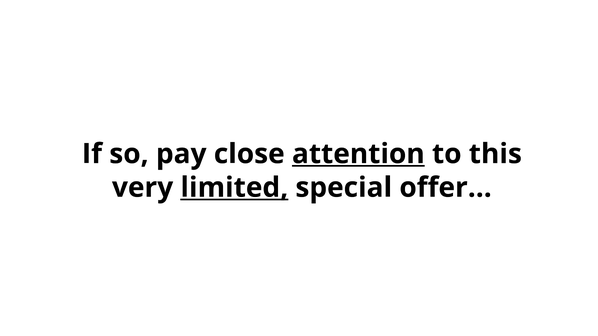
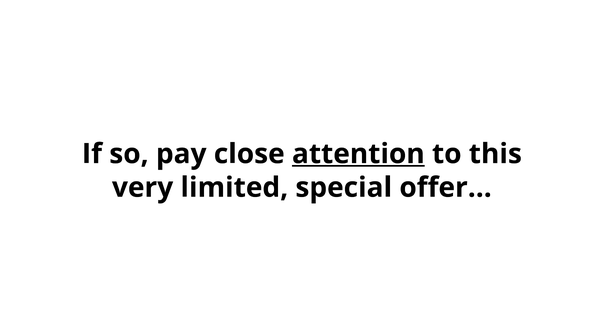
limited underline: present -> none (234, 188)
